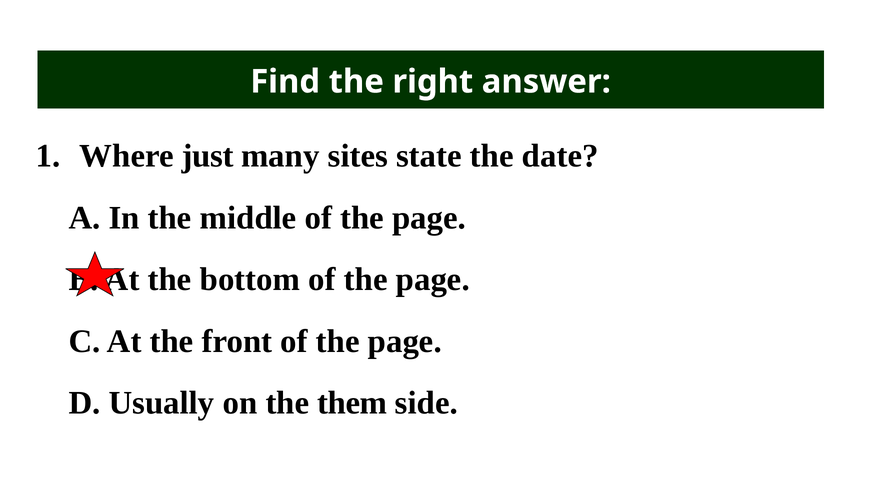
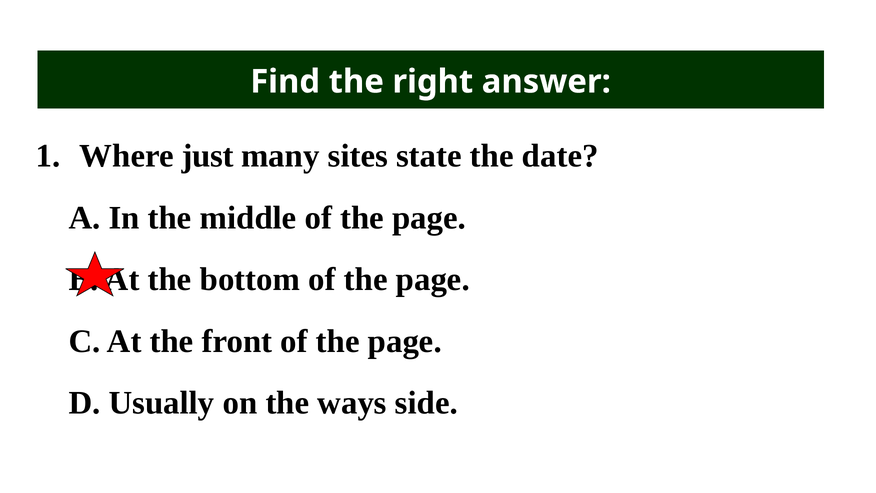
them: them -> ways (352, 403)
